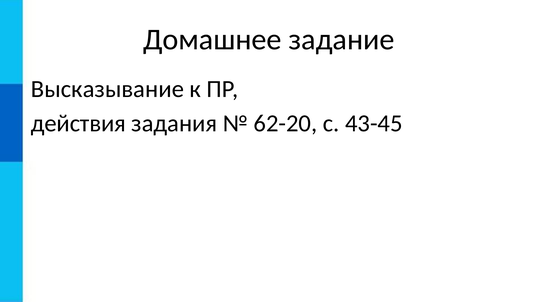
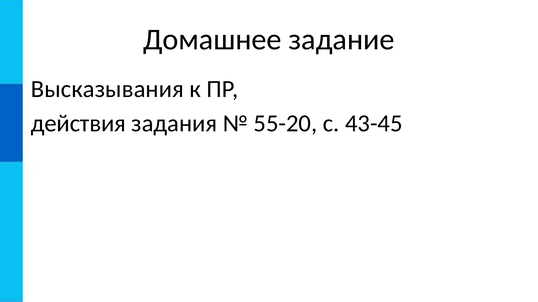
Высказывание: Высказывание -> Высказывания (107, 89)
62-20: 62-20 -> 55-20 (285, 124)
